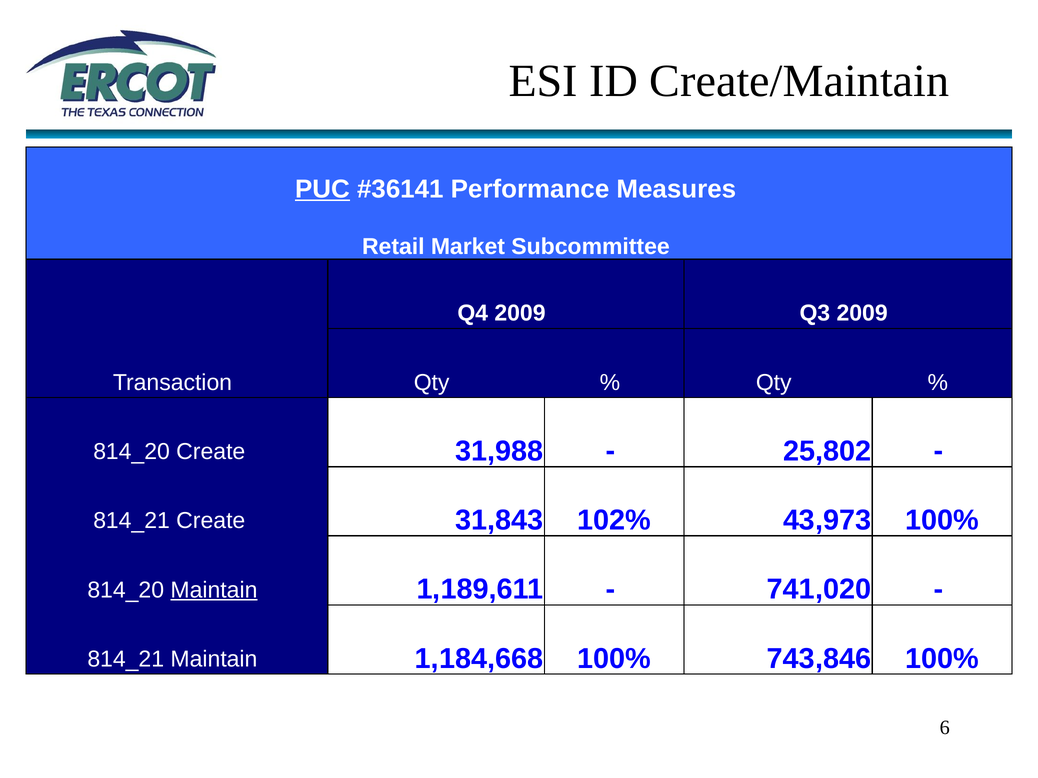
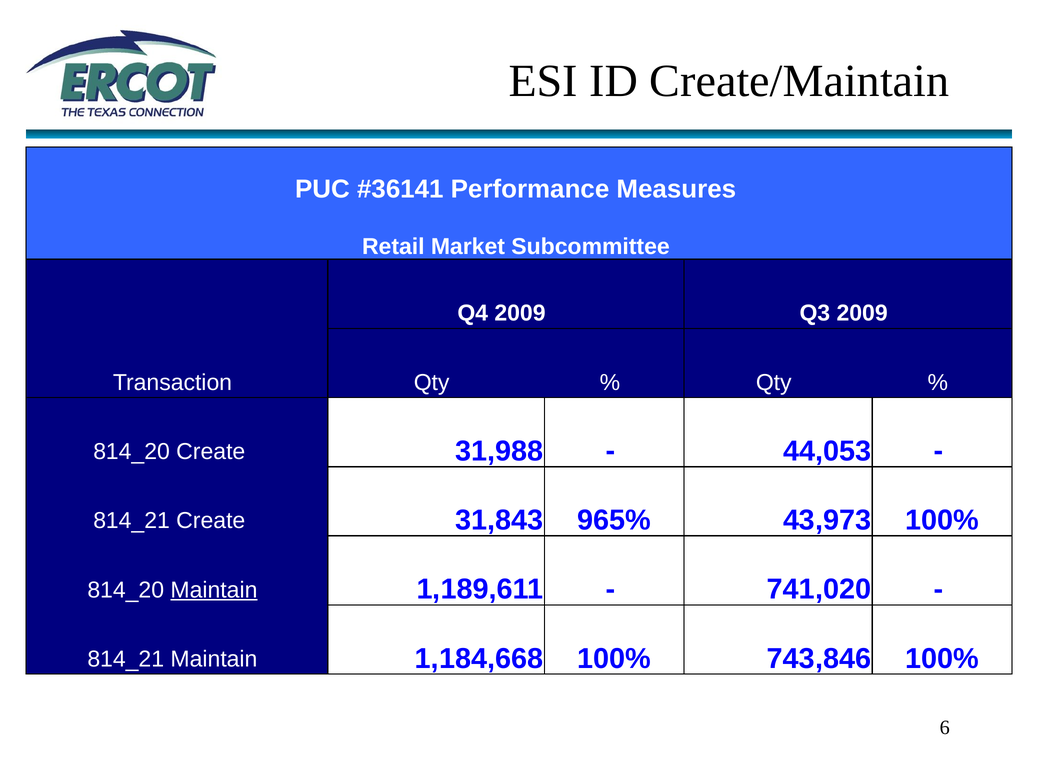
PUC underline: present -> none (322, 189)
25,802: 25,802 -> 44,053 (827, 451)
102%: 102% -> 965% (614, 521)
